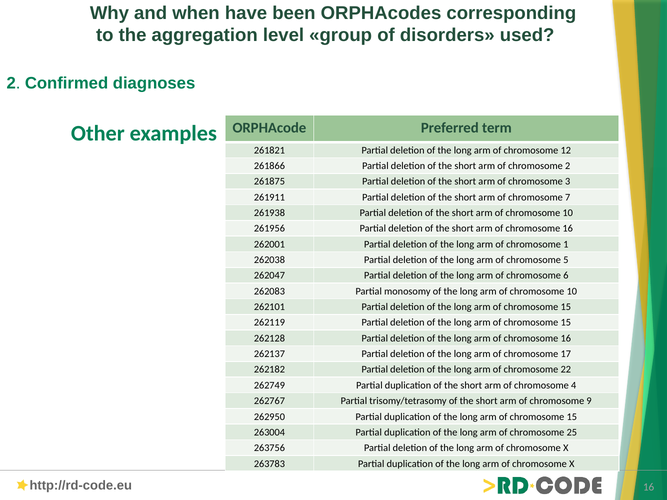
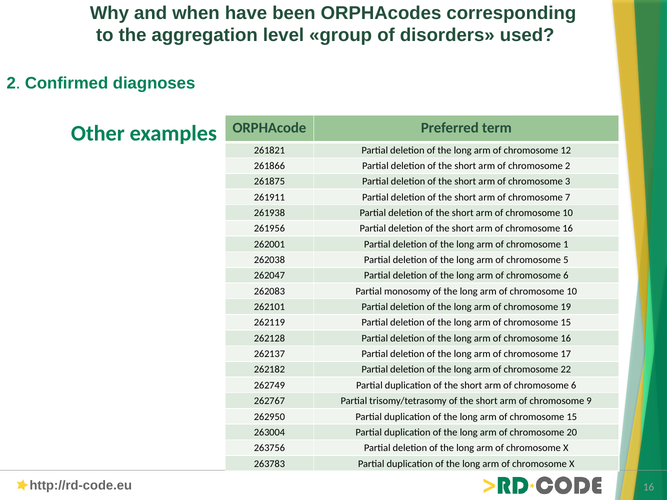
15: 15 -> 19 (566, 307)
4: 4 -> 6 (574, 385)
25: 25 -> 20 (572, 433)
